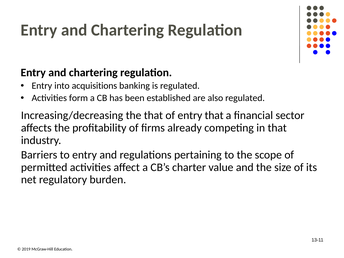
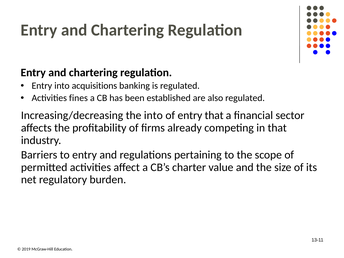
form: form -> fines (78, 98)
the that: that -> into (153, 115)
